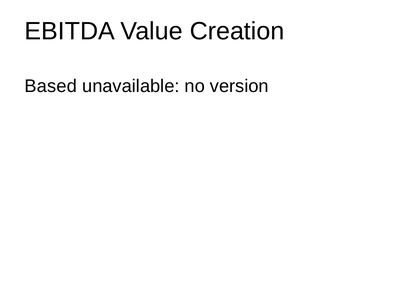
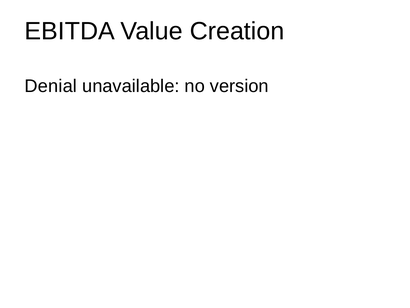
Based: Based -> Denial (51, 86)
